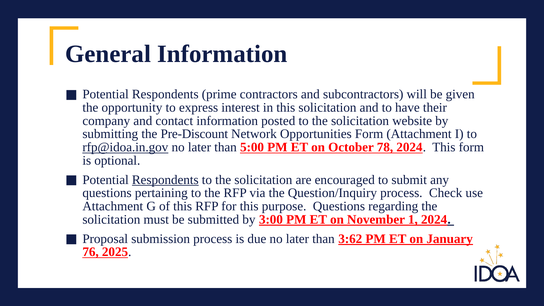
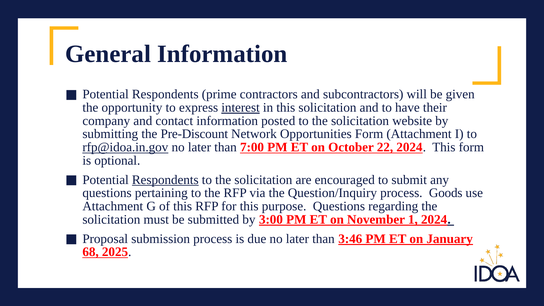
interest underline: none -> present (241, 108)
5:00: 5:00 -> 7:00 (252, 147)
78: 78 -> 22 (385, 147)
Check: Check -> Goods (446, 193)
3:62: 3:62 -> 3:46 (350, 239)
76: 76 -> 68 (91, 252)
